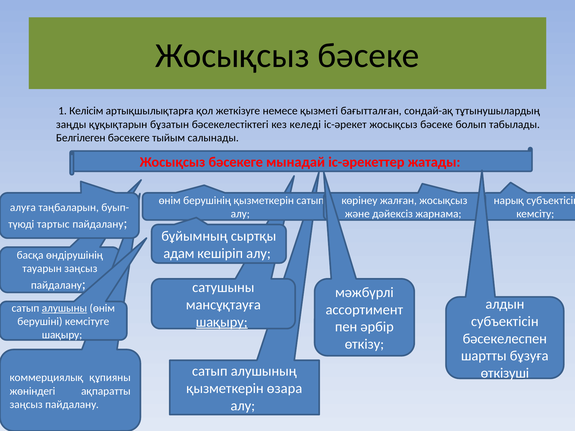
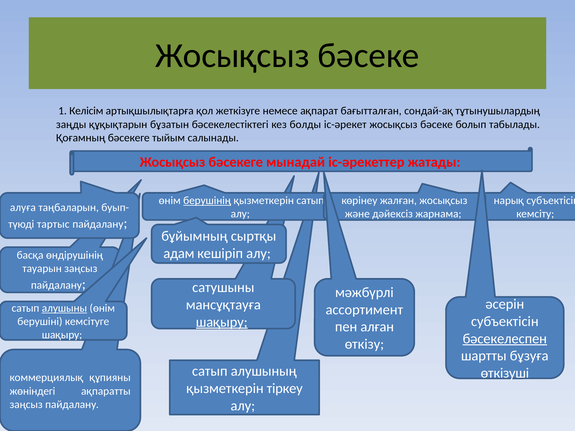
қызметі: қызметі -> ақпарат (319, 111)
келеді: келеді -> болды (305, 124)
Белгілеген: Белгілеген -> Қоғамның (81, 138)
берушінің underline: none -> present (207, 201)
алдын: алдын -> әсерін (505, 304)
әрбір: әрбір -> алған (377, 327)
бәсекелеспен underline: none -> present (505, 339)
өзара: өзара -> тіркеу (285, 389)
